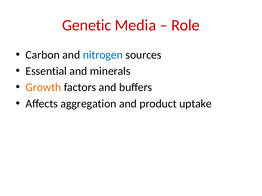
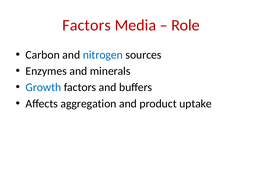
Genetic: Genetic -> Factors (86, 25)
Essential: Essential -> Enzymes (46, 71)
Growth colour: orange -> blue (43, 88)
